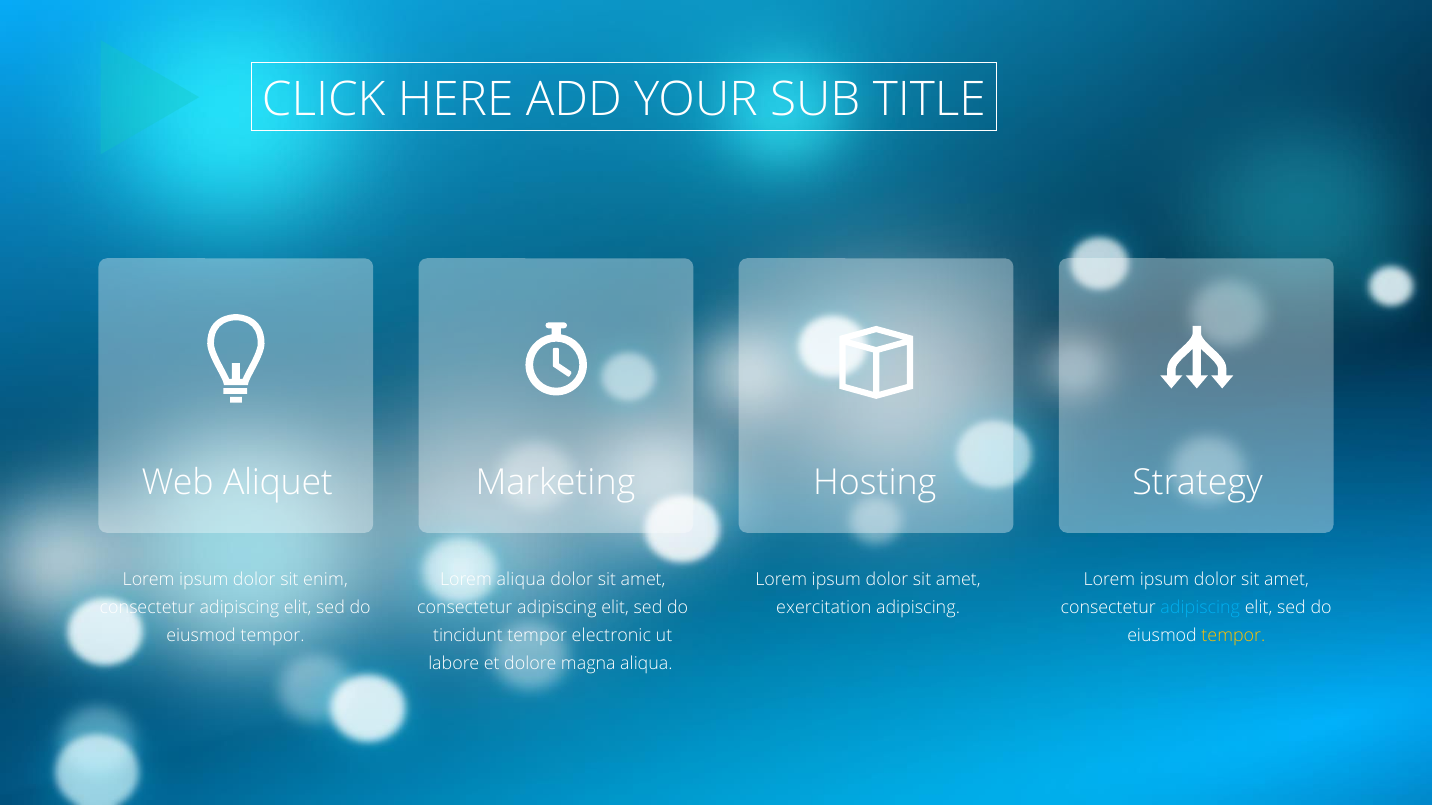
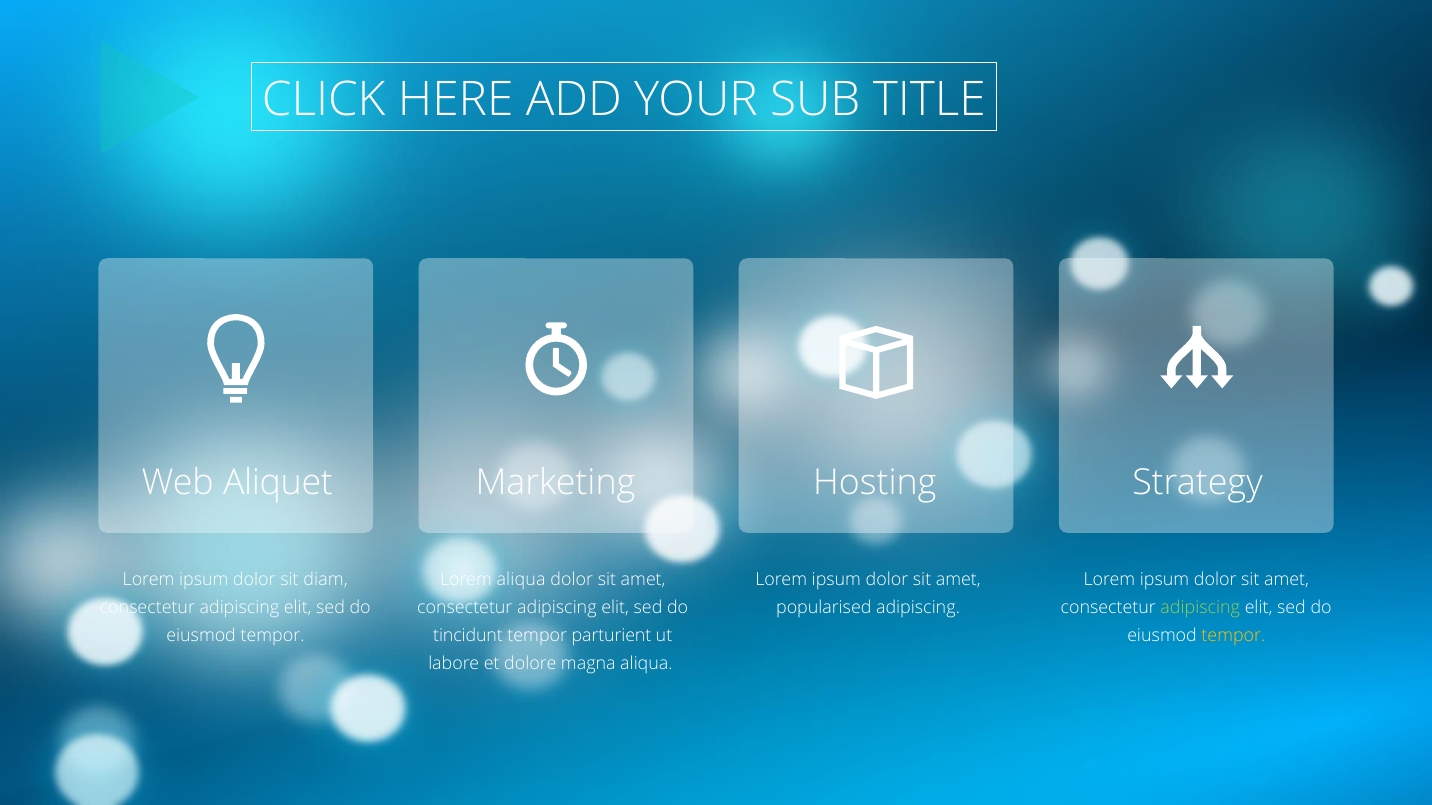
enim: enim -> diam (326, 580)
exercitation: exercitation -> popularised (824, 608)
adipiscing colour: light blue -> light green (1200, 608)
electronic: electronic -> parturient (612, 636)
